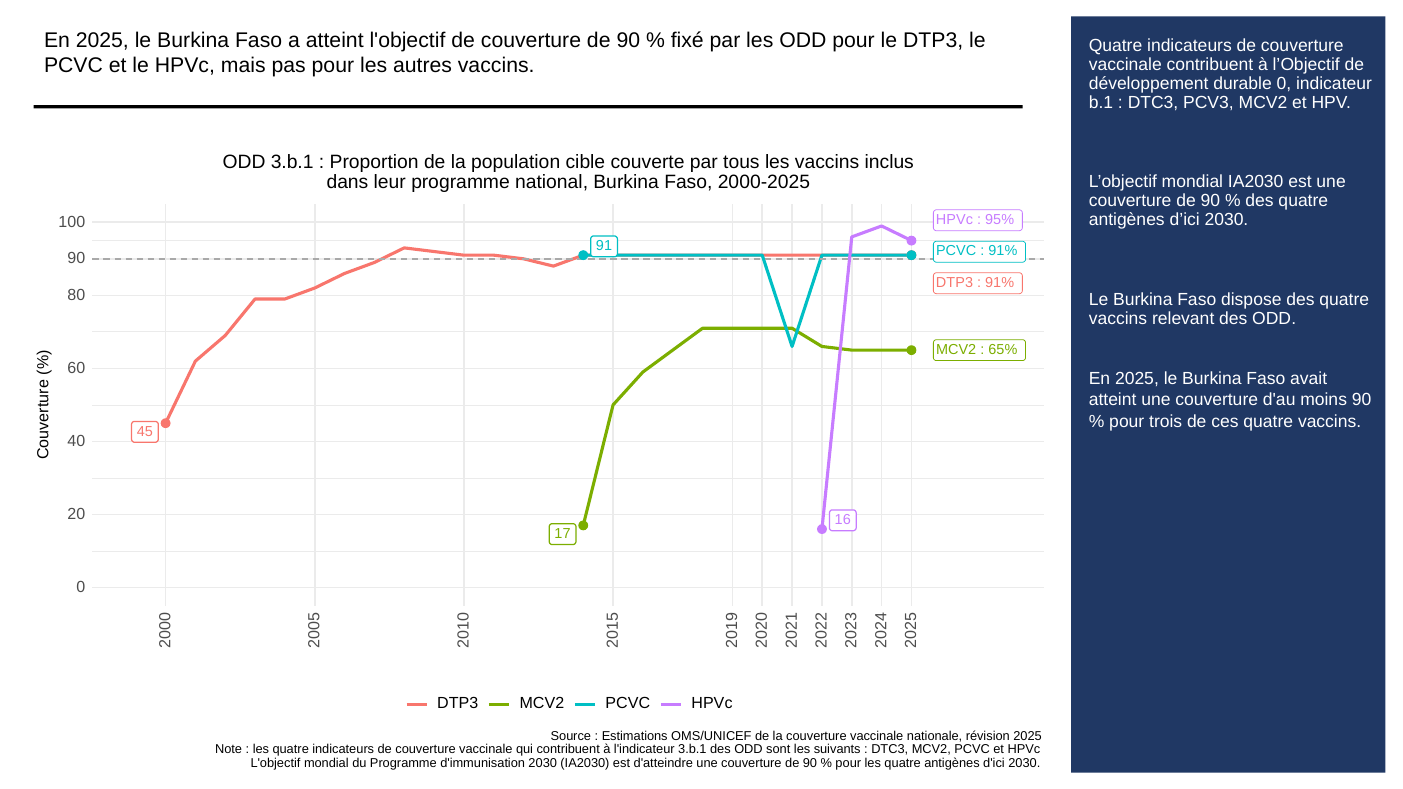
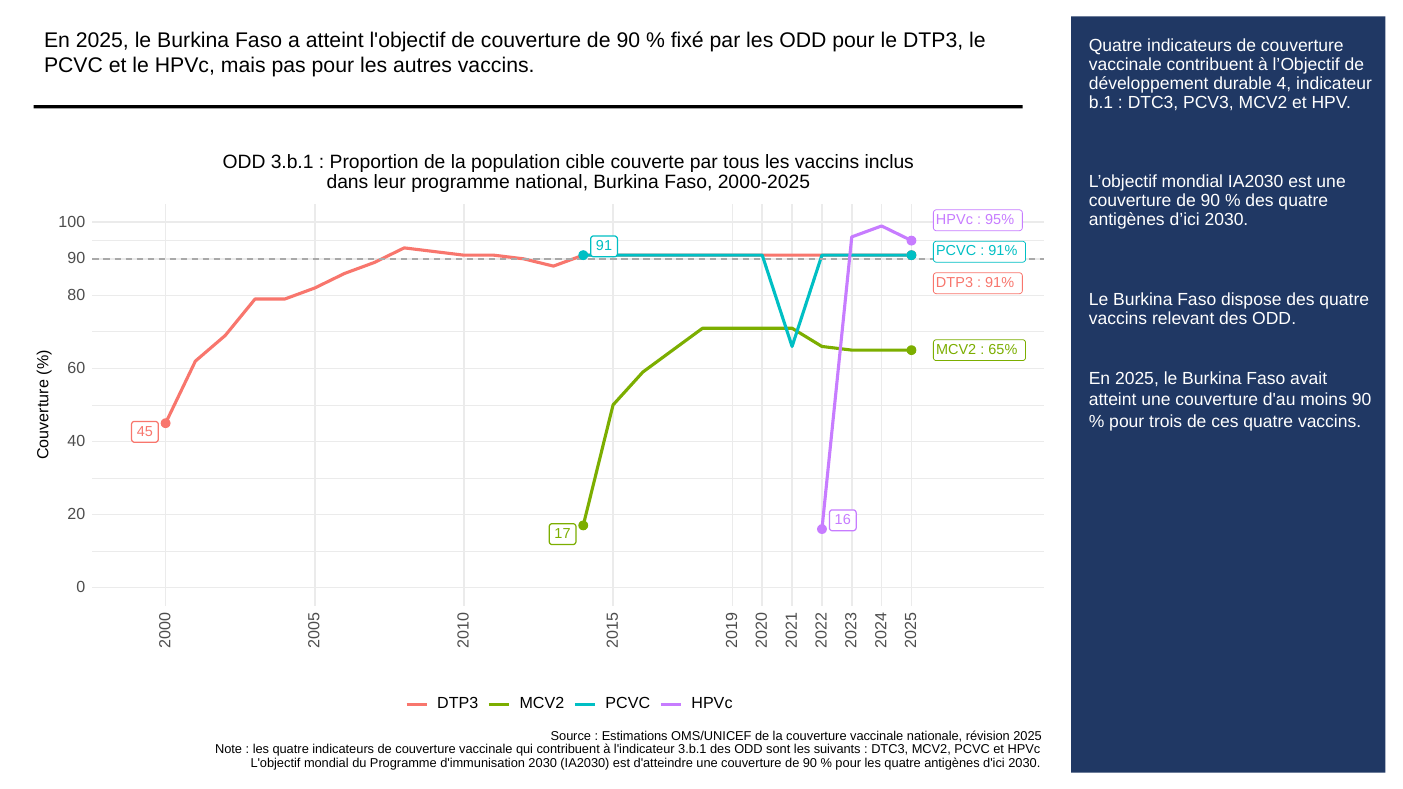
durable 0: 0 -> 4 (1284, 84)
